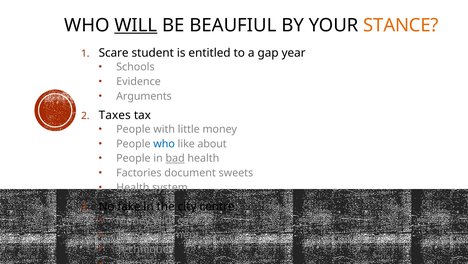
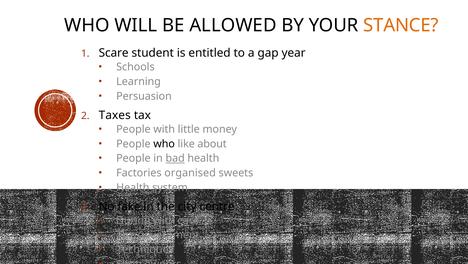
WILL underline: present -> none (136, 25)
BEAUFIUL: BEAUFIUL -> ALLOWED (233, 25)
Evidence: Evidence -> Learning (139, 81)
Arguments: Arguments -> Persuasion (144, 96)
who colour: blue -> black (164, 143)
document: document -> organised (190, 172)
Money: Money -> During (133, 220)
